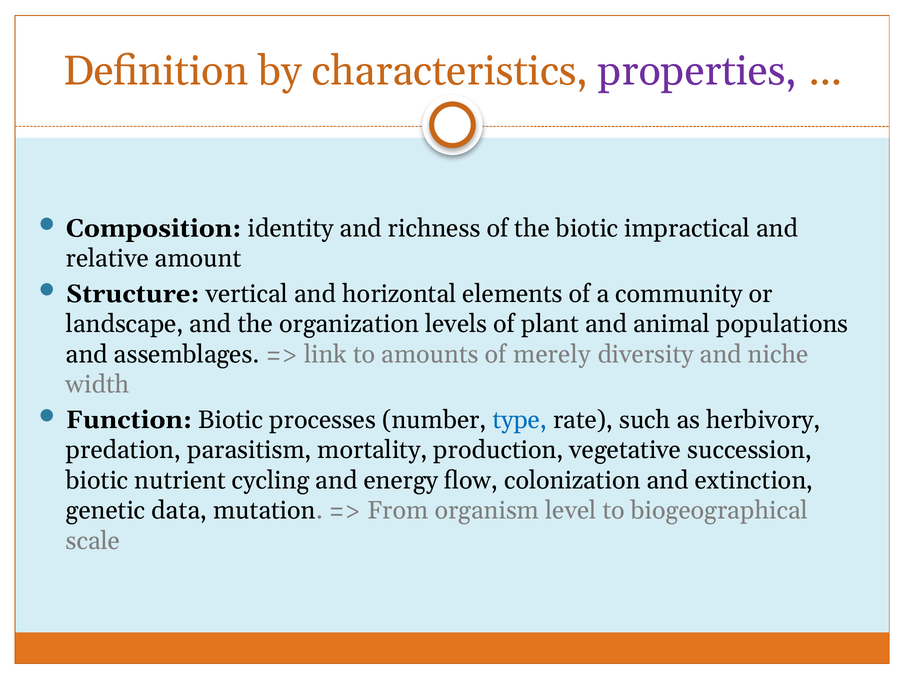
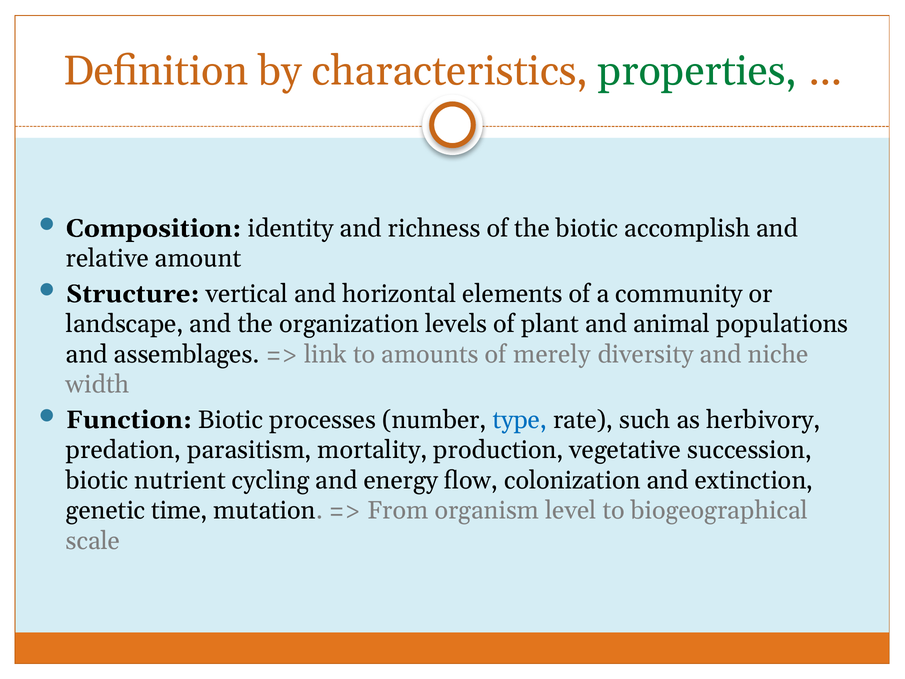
properties colour: purple -> green (697, 71)
impractical: impractical -> accomplish (687, 228)
data: data -> time (179, 510)
